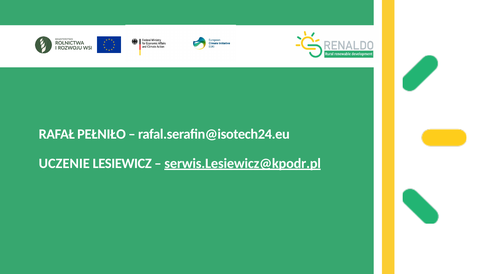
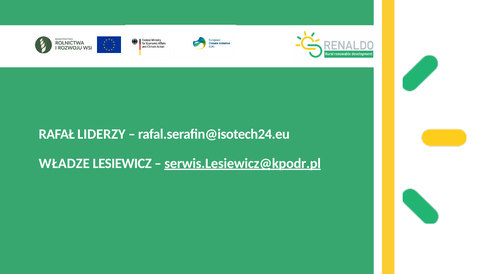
PEŁNIŁO: PEŁNIŁO -> LIDERZY (101, 134)
UCZENIE: UCZENIE -> WŁADZE (64, 163)
